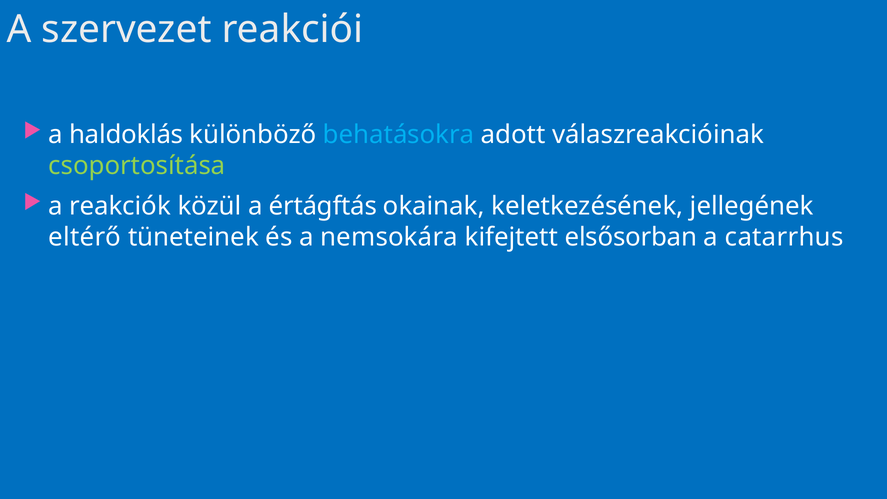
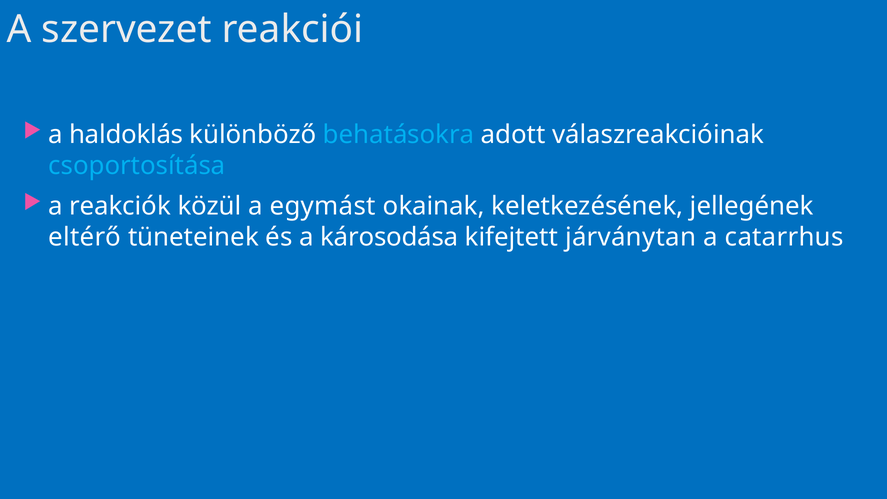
csoportosítása colour: light green -> light blue (137, 166)
értágftás: értágftás -> egymást (323, 206)
nemsokára: nemsokára -> károsodása (389, 237)
elsősorban: elsősorban -> járványtan (631, 237)
